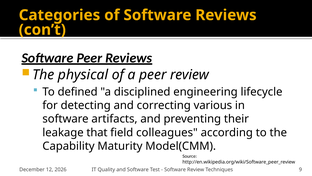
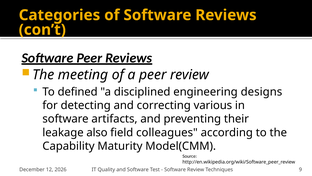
physical: physical -> meeting (83, 74)
lifecycle: lifecycle -> designs (261, 92)
that: that -> also (97, 132)
